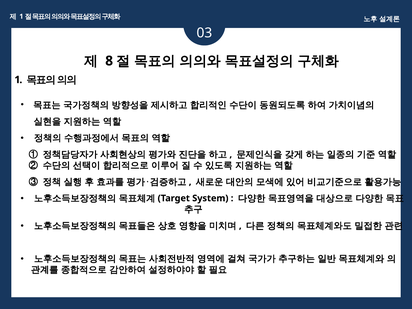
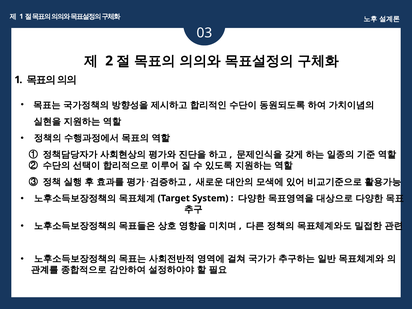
8: 8 -> 2 (109, 61)
